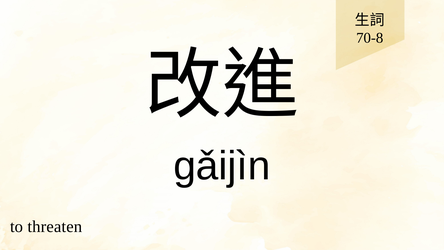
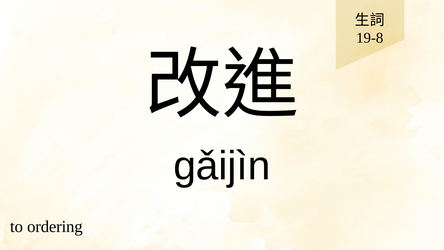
70-8: 70-8 -> 19-8 (370, 38)
threaten: threaten -> ordering (55, 226)
